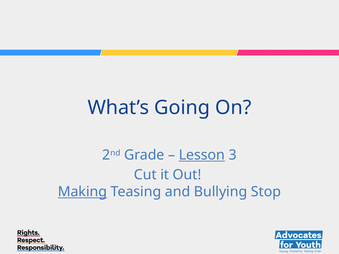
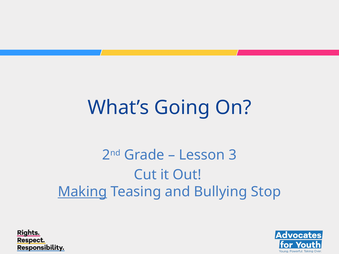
Lesson underline: present -> none (202, 155)
